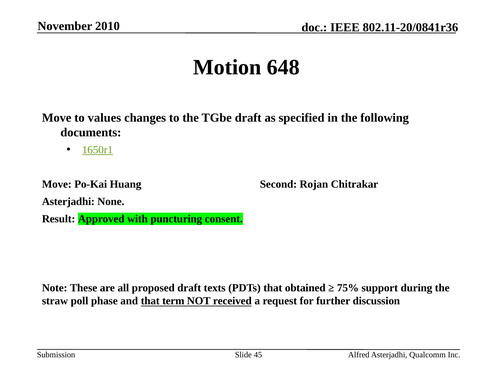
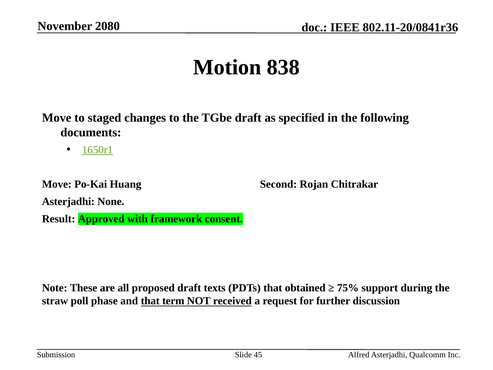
2010: 2010 -> 2080 (107, 26)
648: 648 -> 838 (283, 67)
values: values -> staged (104, 118)
puncturing: puncturing -> framework (176, 219)
